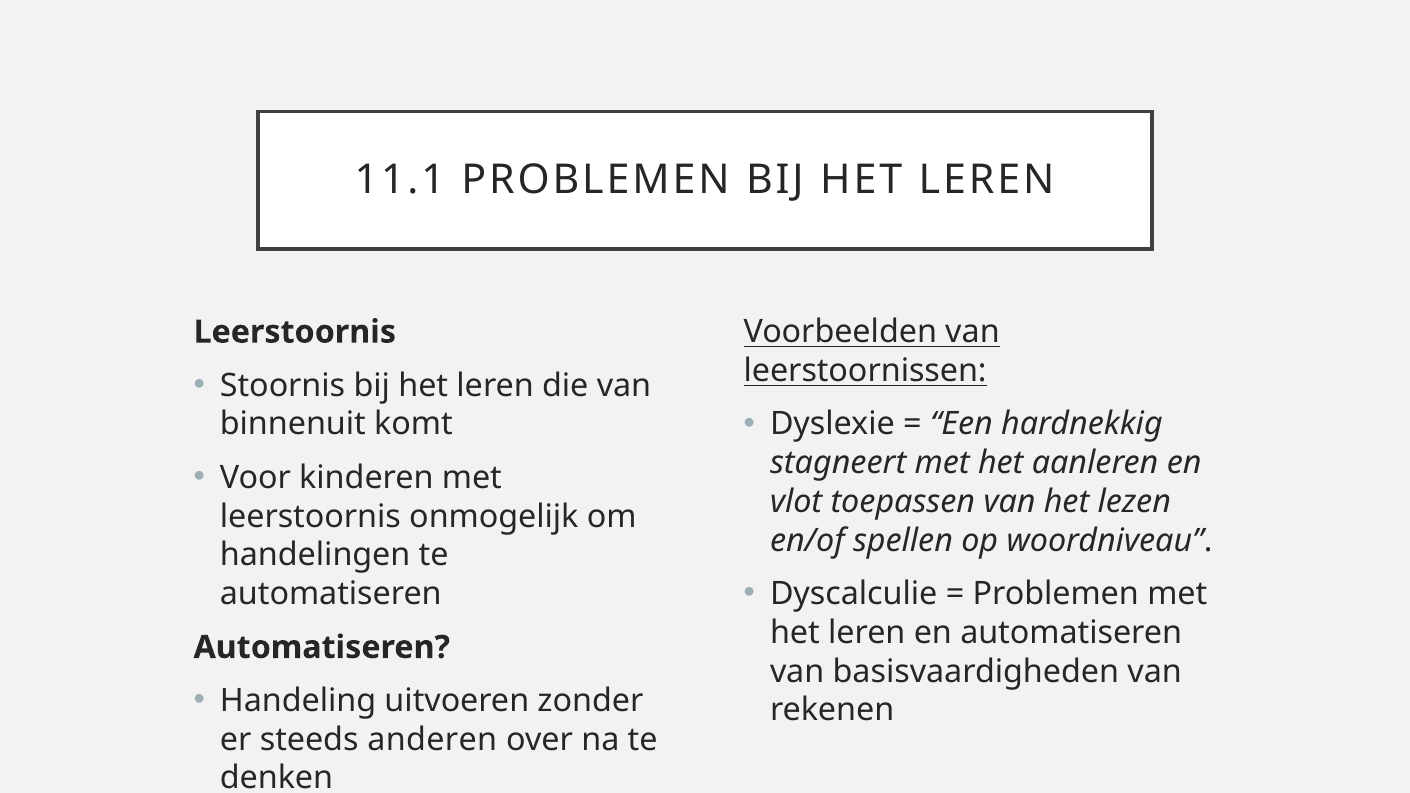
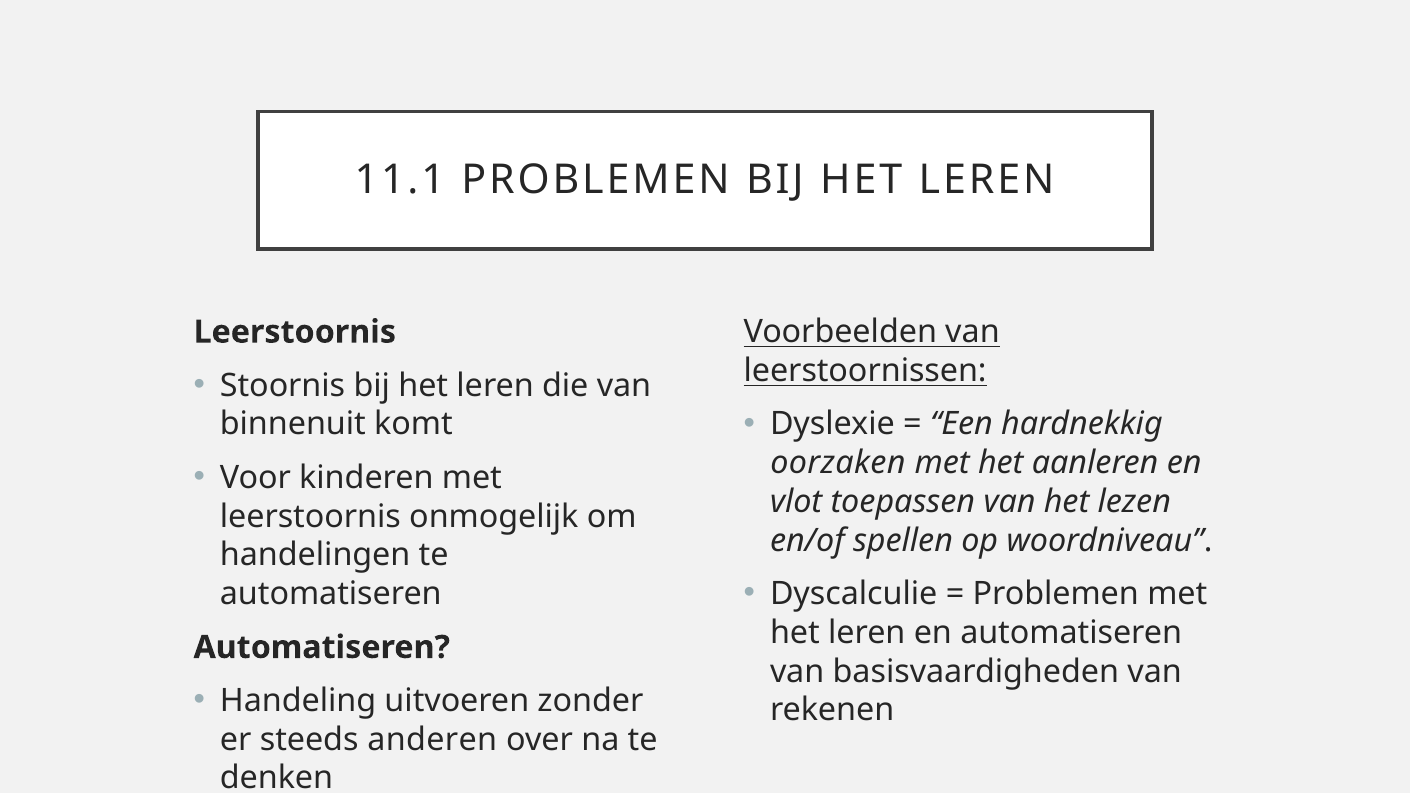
stagneert: stagneert -> oorzaken (838, 463)
